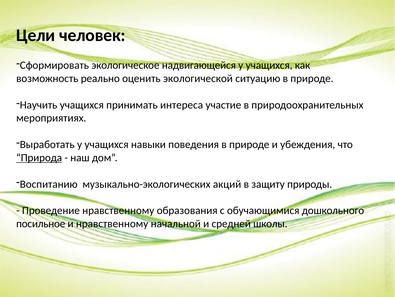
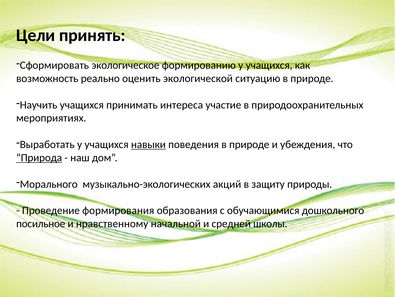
человек: человек -> принять (92, 35)
надвигающейся: надвигающейся -> формированию (199, 65)
навыки underline: none -> present (148, 144)
Воспитанию: Воспитанию -> Морального (49, 184)
Проведение нравственному: нравственному -> формирования (118, 210)
